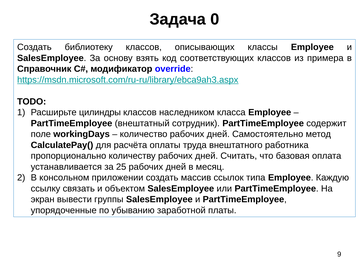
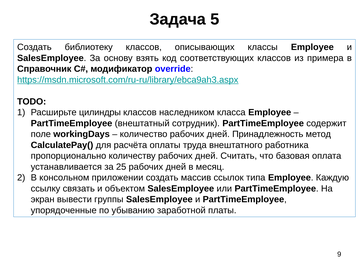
0: 0 -> 5 (215, 19)
Самостоятельно: Самостоятельно -> Принадлежность (268, 134)
